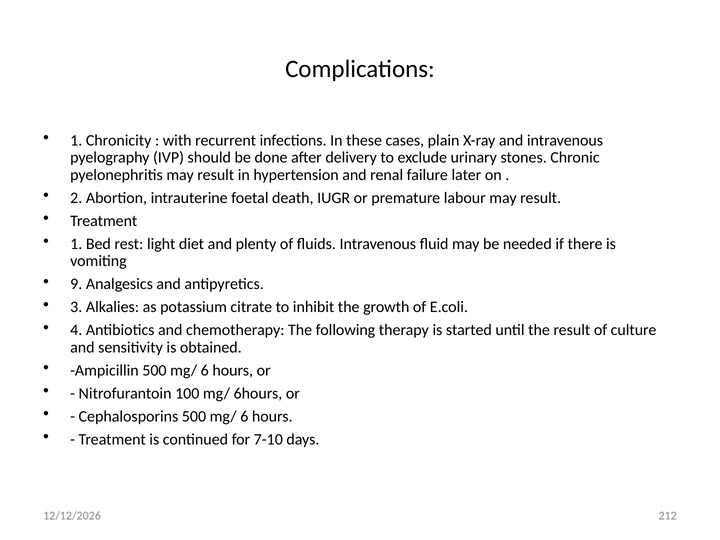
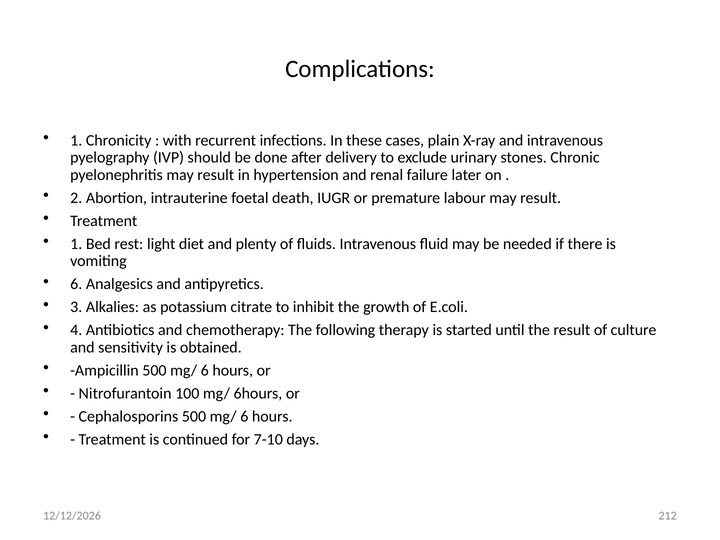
9: 9 -> 6 (76, 284)
